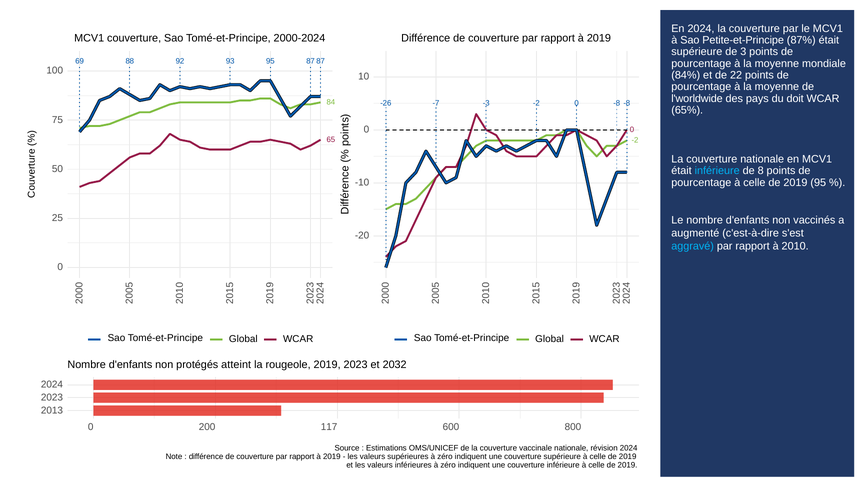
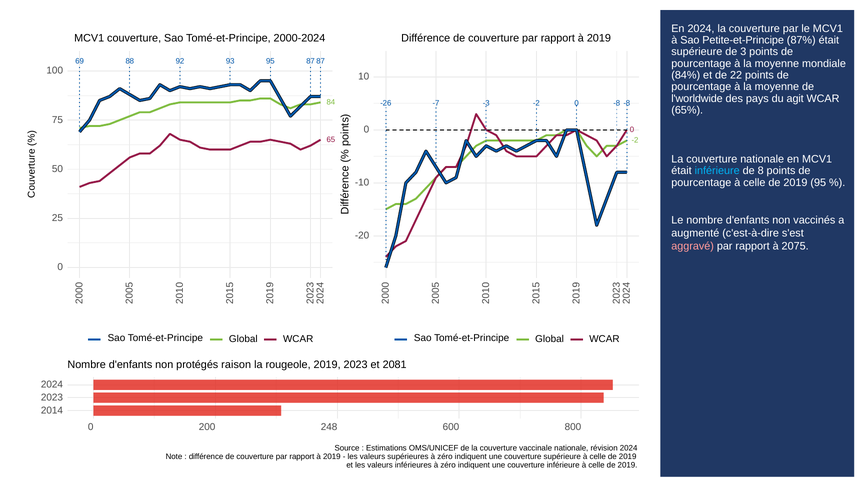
doit: doit -> agit (795, 98)
aggravé colour: light blue -> pink (693, 246)
2010: 2010 -> 2075 (795, 246)
atteint: atteint -> raison (236, 364)
2032: 2032 -> 2081 (395, 364)
2013: 2013 -> 2014 (52, 410)
117: 117 -> 248 (329, 427)
